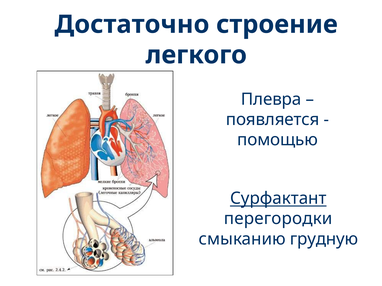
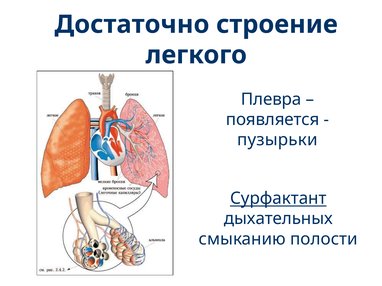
помощью: помощью -> пузырьки (277, 140)
перегородки: перегородки -> дыхательных (278, 219)
грудную: грудную -> полости (324, 239)
